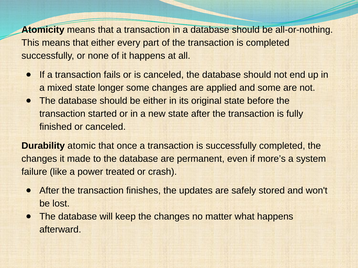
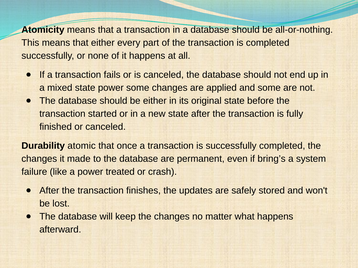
state longer: longer -> power (111, 88)
more’s: more’s -> bring’s (272, 159)
